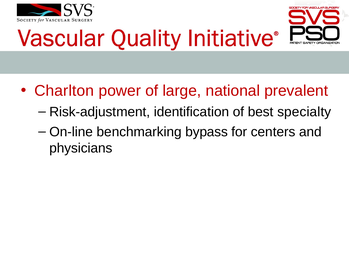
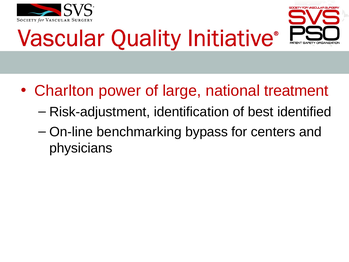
prevalent: prevalent -> treatment (296, 91)
specialty: specialty -> identified (304, 112)
